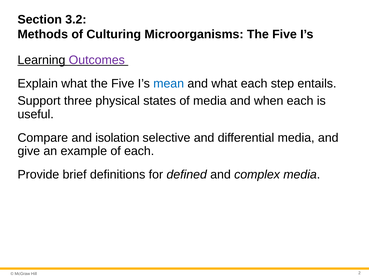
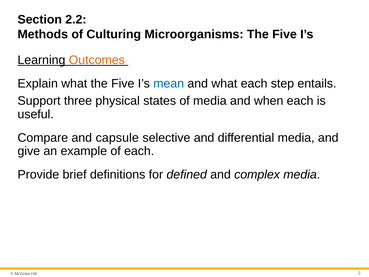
3.2: 3.2 -> 2.2 (76, 19)
Outcomes colour: purple -> orange (97, 60)
isolation: isolation -> capsule (117, 138)
